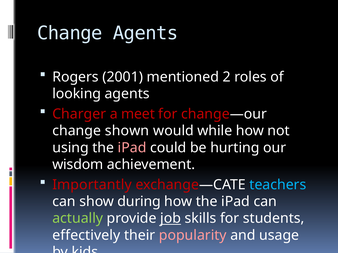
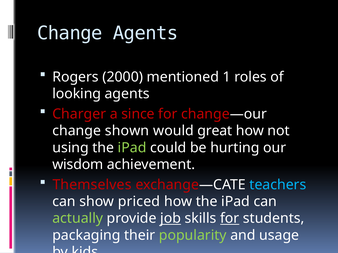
2001: 2001 -> 2000 (123, 77)
2: 2 -> 1 (227, 77)
meet: meet -> since (138, 114)
while: while -> great (215, 131)
iPad colour: pink -> light green (132, 148)
Importantly: Importantly -> Themselves (92, 185)
during: during -> priced (139, 202)
for underline: none -> present (230, 219)
effectively: effectively -> packaging (86, 236)
popularity colour: pink -> light green (193, 236)
